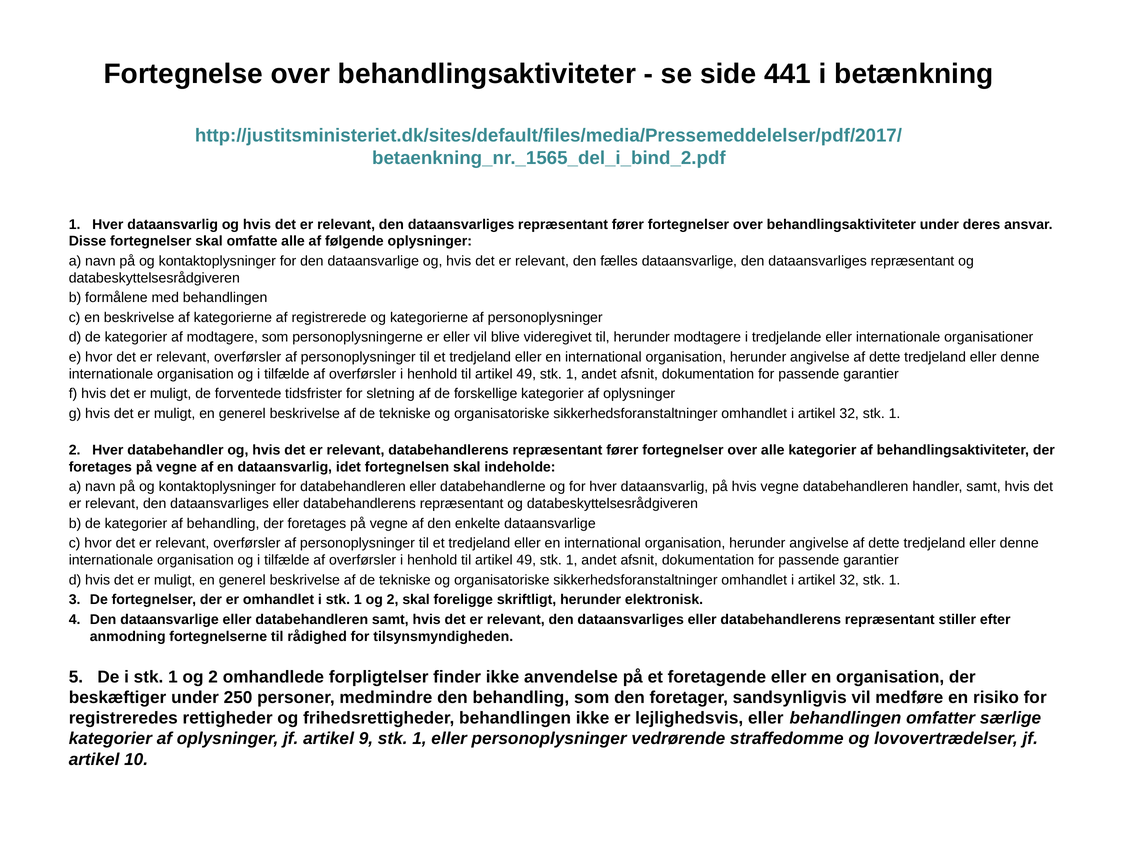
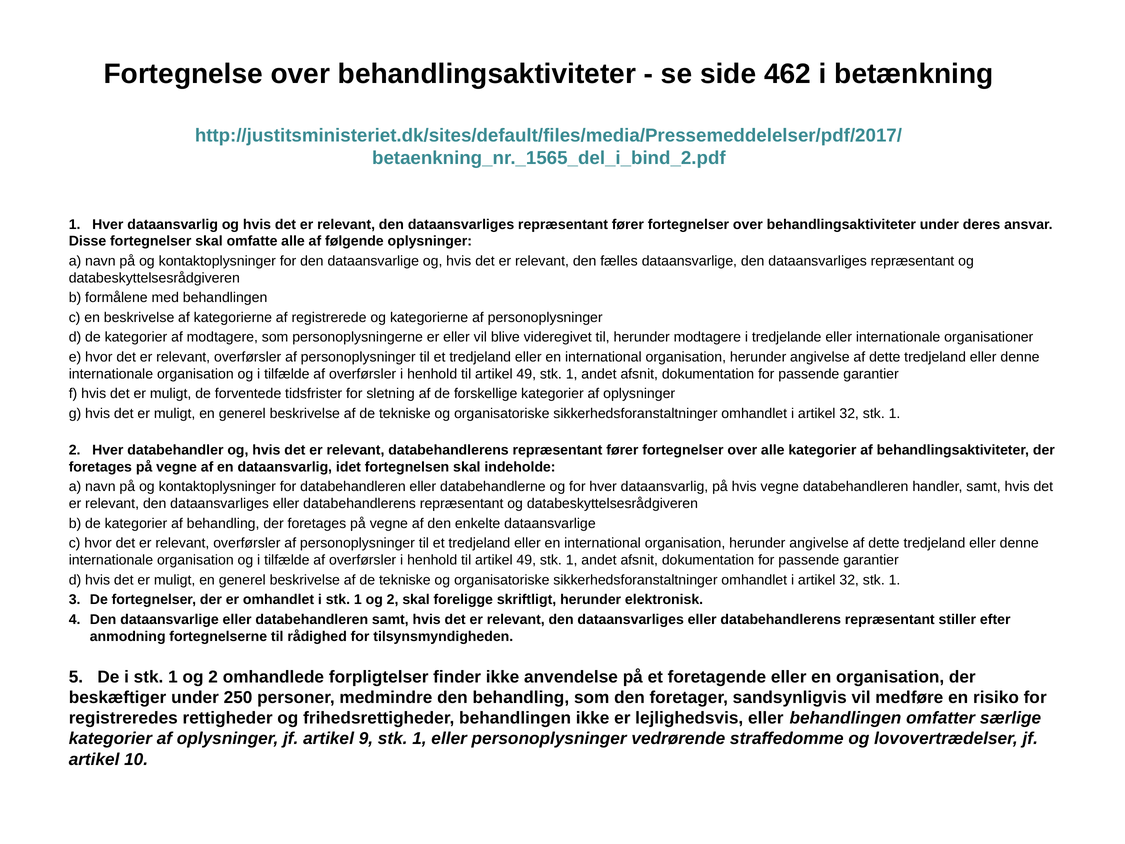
441: 441 -> 462 (787, 74)
